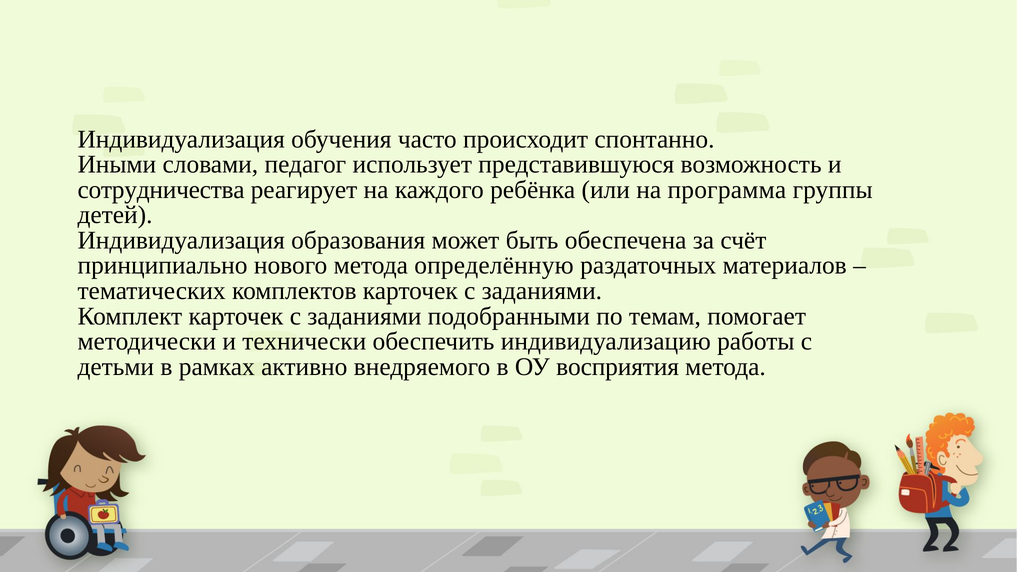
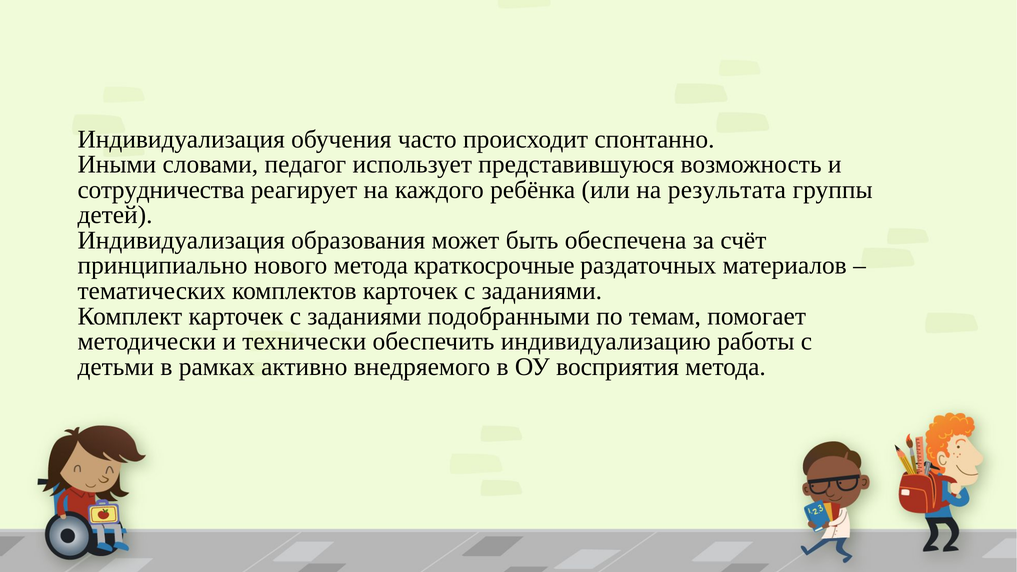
программа: программа -> результата (727, 190)
определённую: определённую -> краткосрочные (494, 266)
